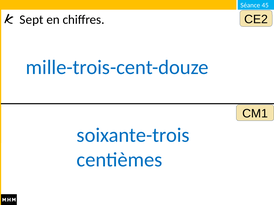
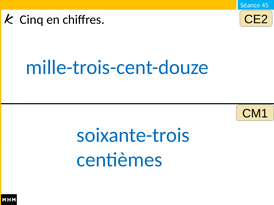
Sept: Sept -> Cinq (32, 20)
